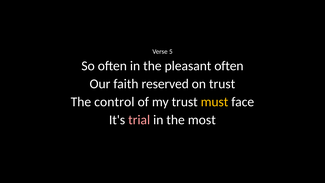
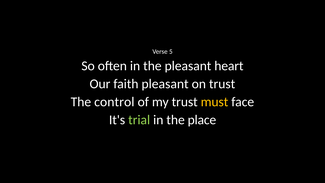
pleasant often: often -> heart (229, 66)
faith reserved: reserved -> pleasant (165, 84)
trial colour: pink -> light green (139, 120)
most: most -> place (202, 120)
